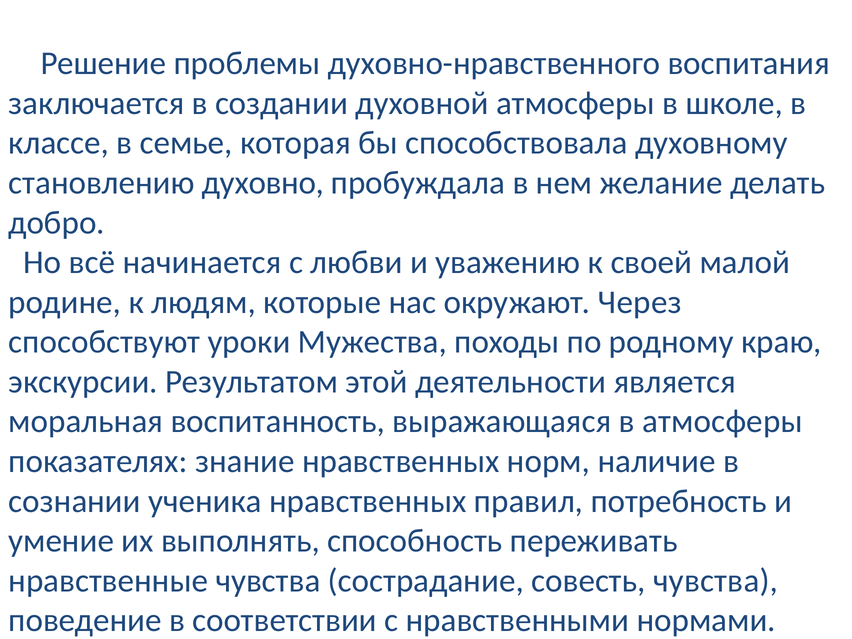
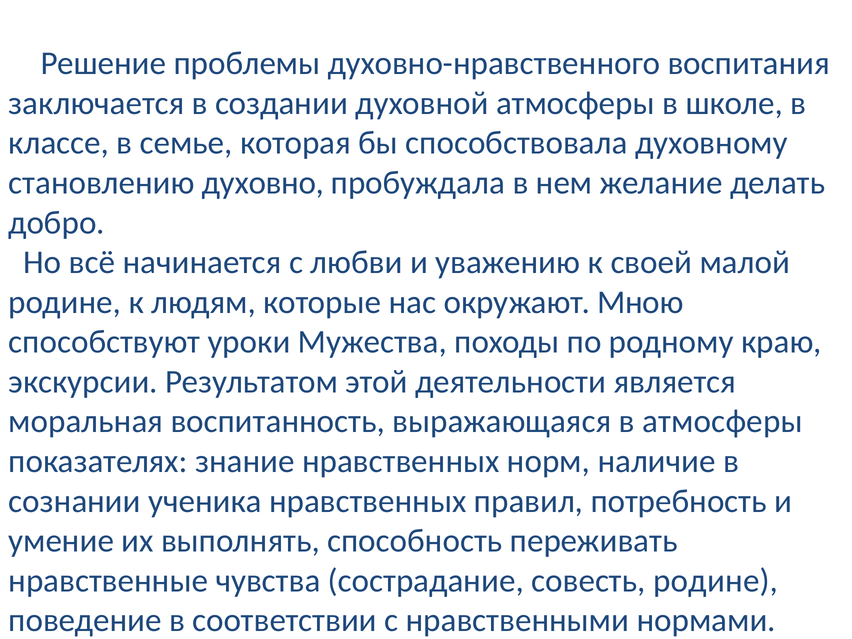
Через: Через -> Мною (640, 302)
совесть чувства: чувства -> родине (716, 581)
